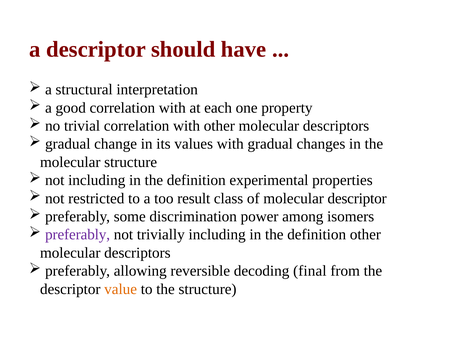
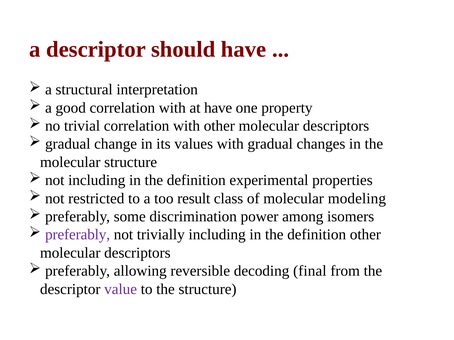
at each: each -> have (218, 108)
molecular descriptor: descriptor -> modeling (357, 199)
value colour: orange -> purple (121, 289)
